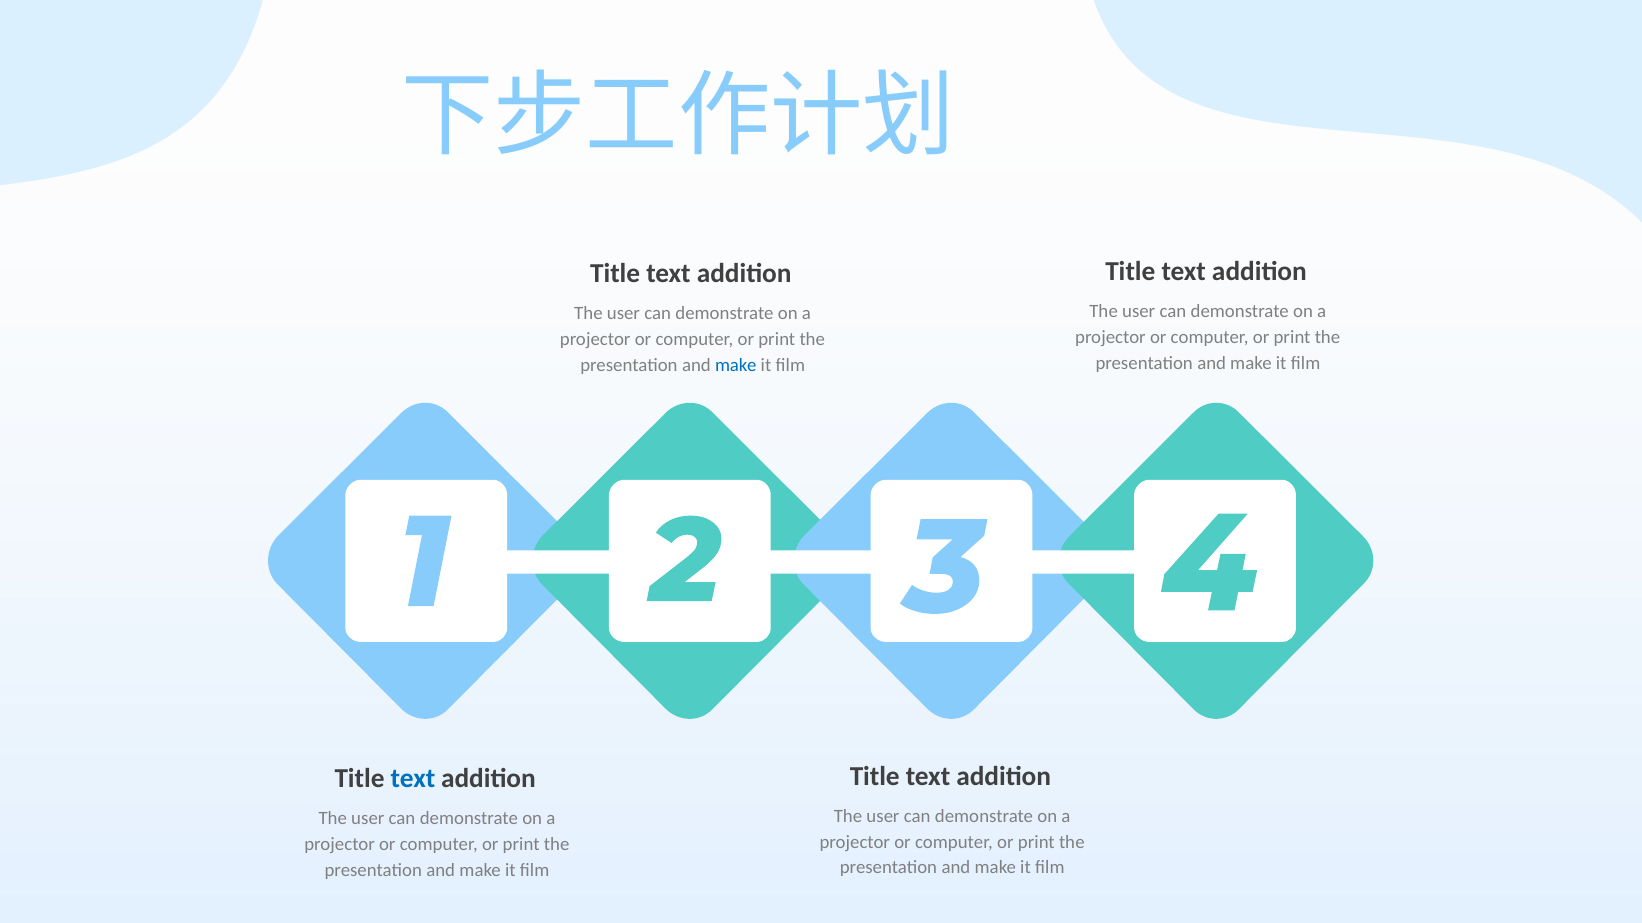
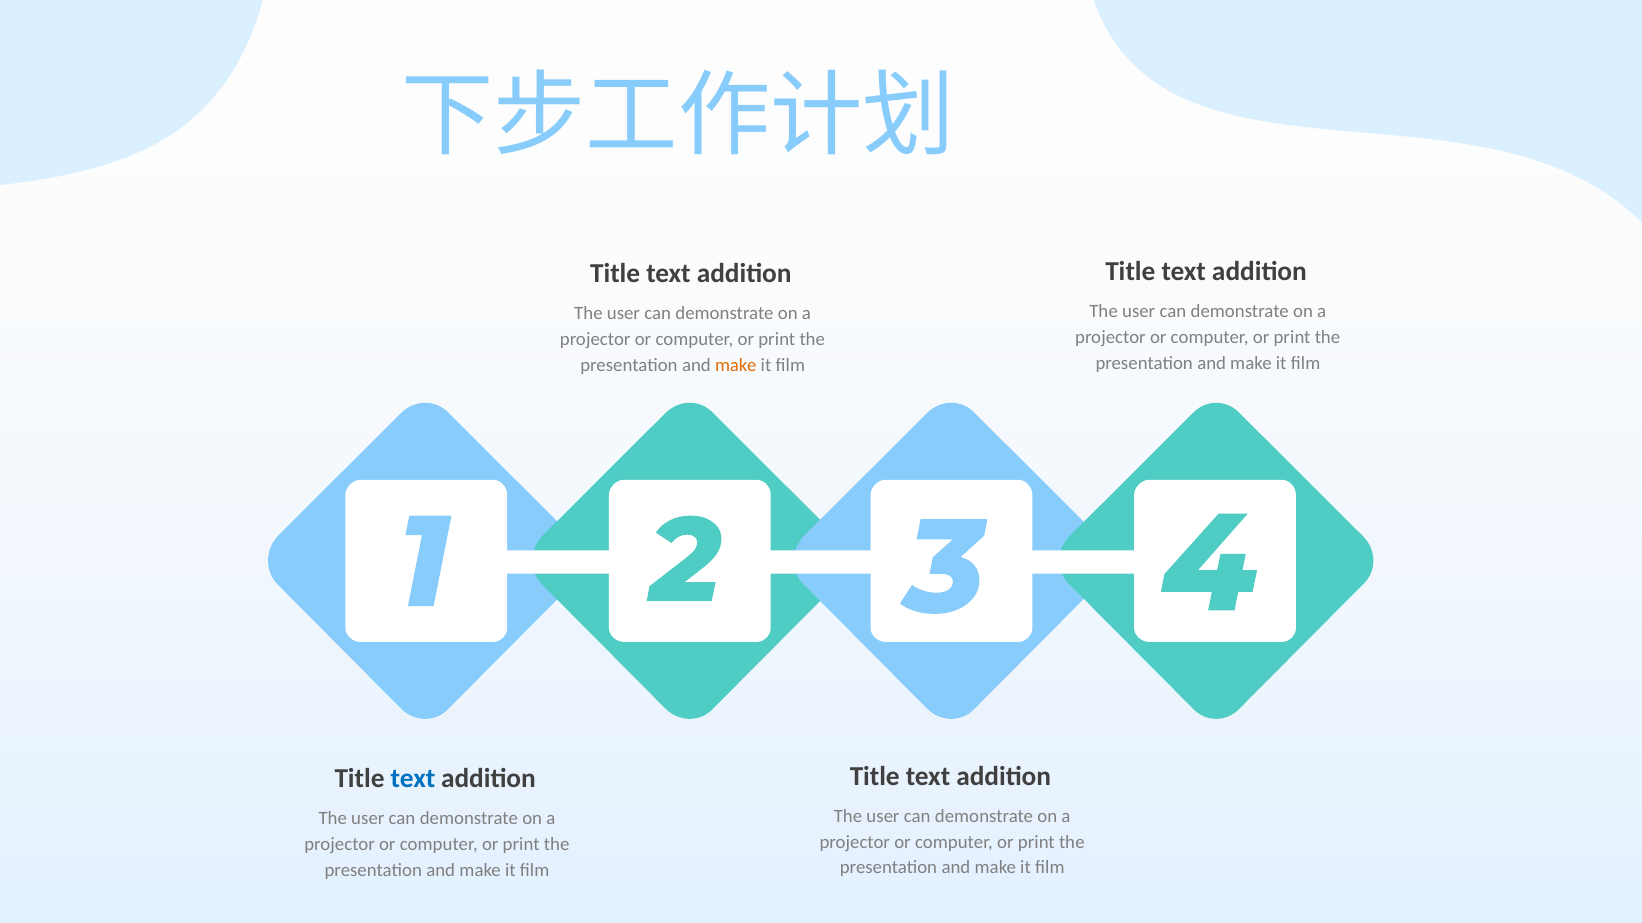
make colour: blue -> orange (736, 365)
